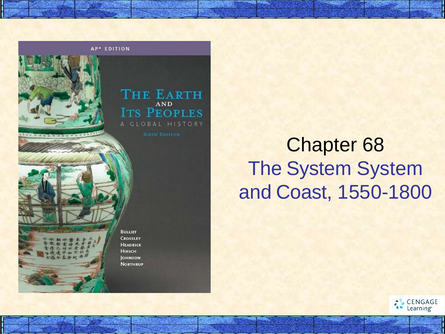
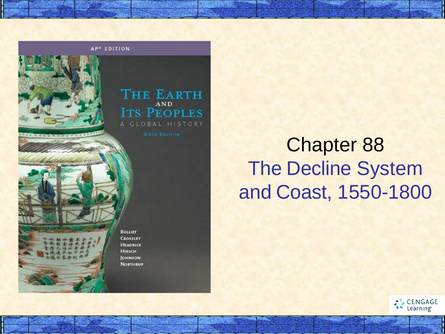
68: 68 -> 88 (373, 145)
The System: System -> Decline (319, 168)
